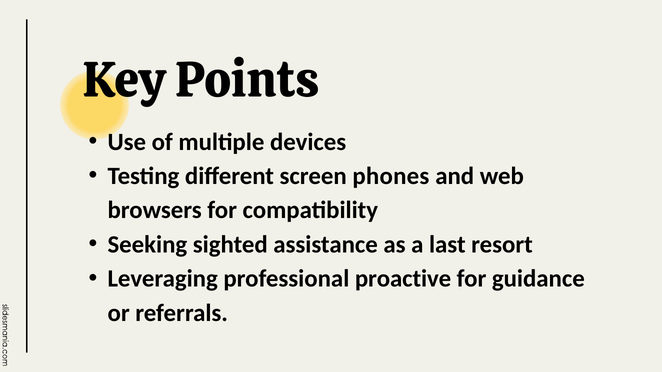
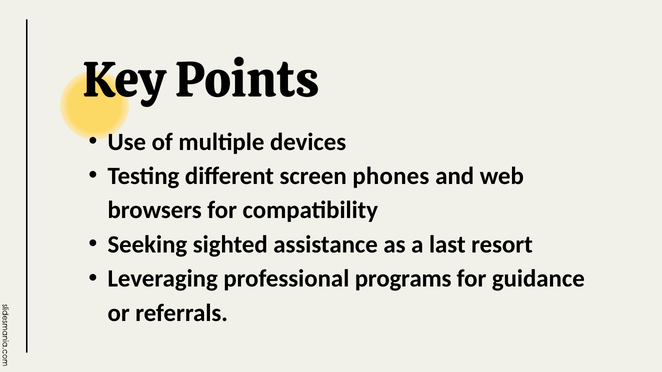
proactive: proactive -> programs (403, 279)
